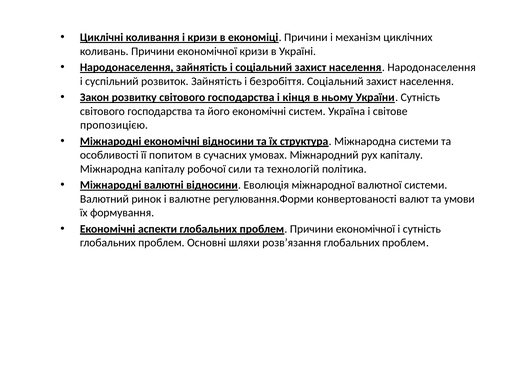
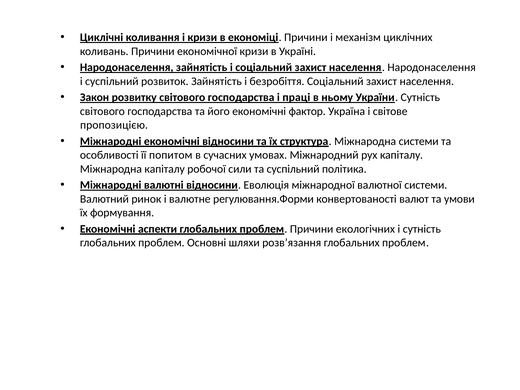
кінця: кінця -> праці (296, 97)
систем: систем -> фактор (307, 111)
та технологій: технологій -> суспільний (293, 169)
проблем Причини економічної: економічної -> екологічних (365, 229)
